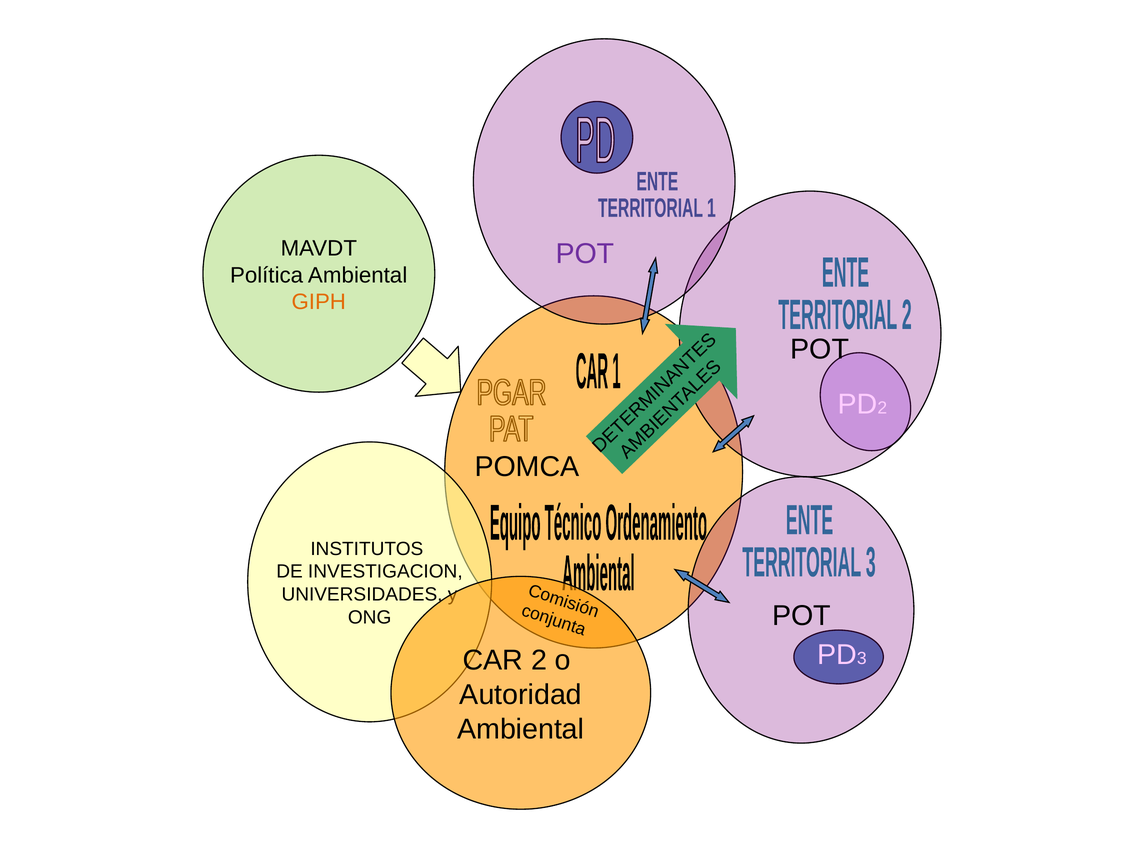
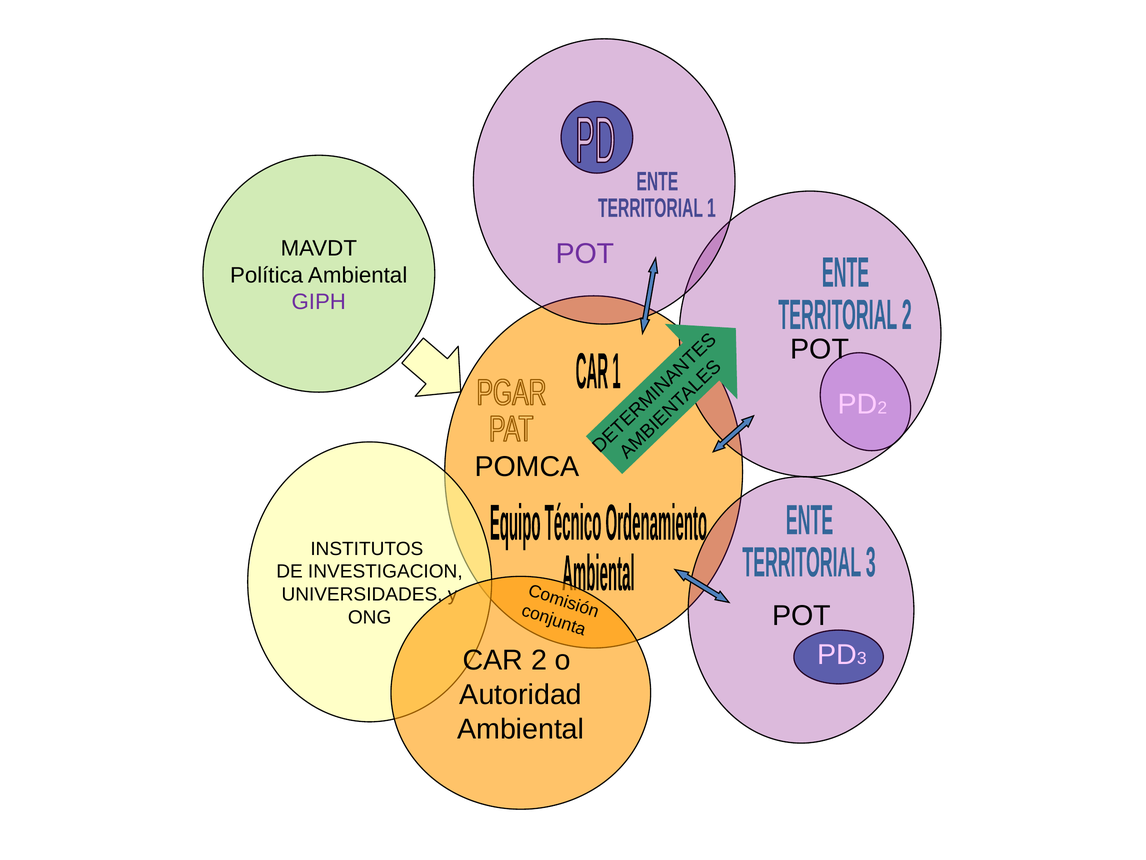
GIPH colour: orange -> purple (319, 302)
